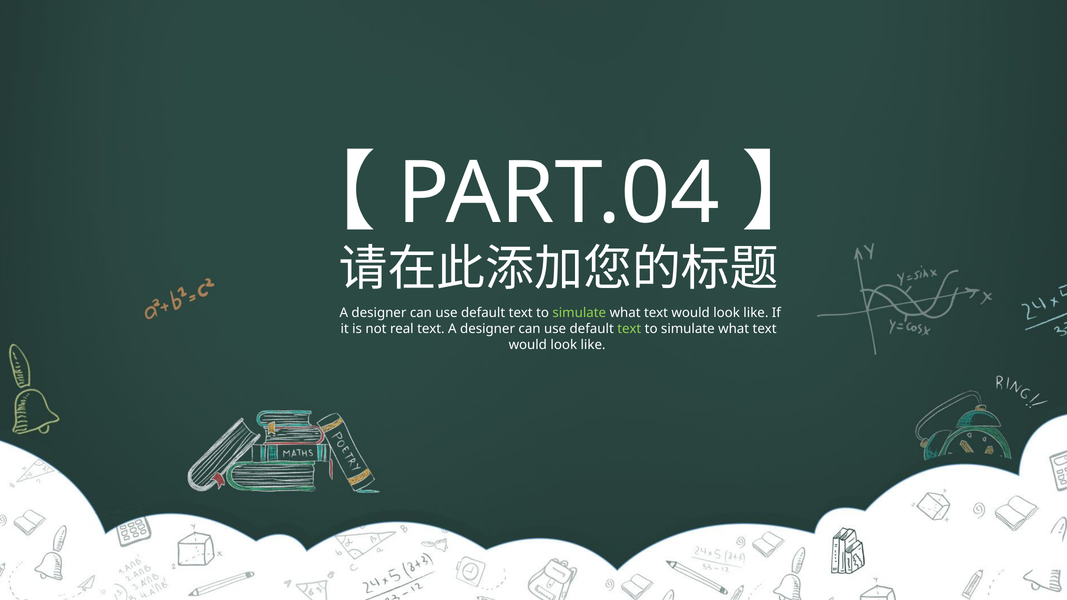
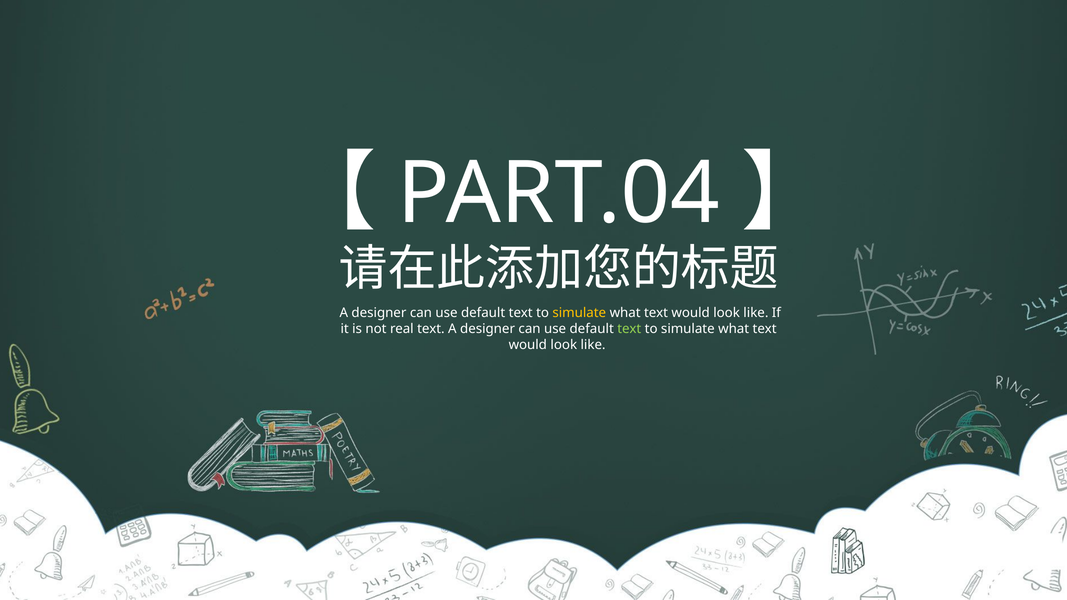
simulate colour: light green -> yellow (579, 313)
